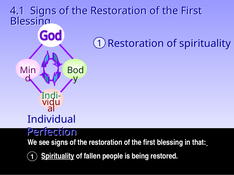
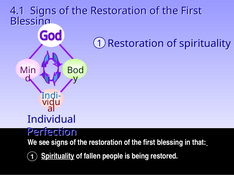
Indi- colour: green -> blue (51, 96)
